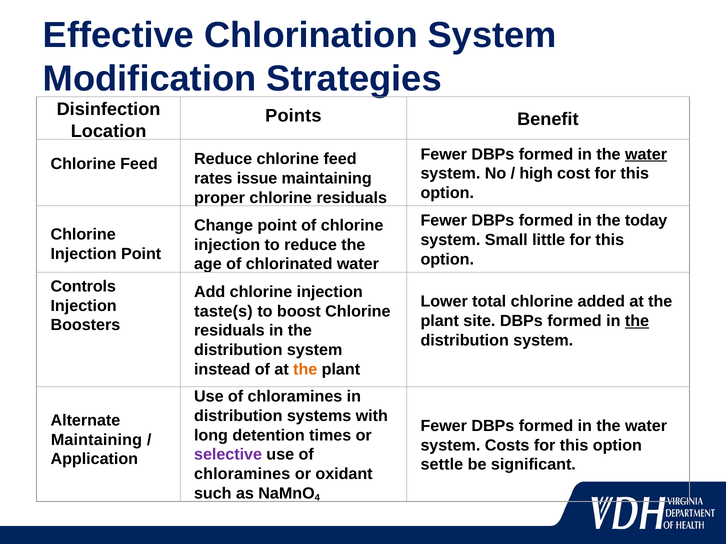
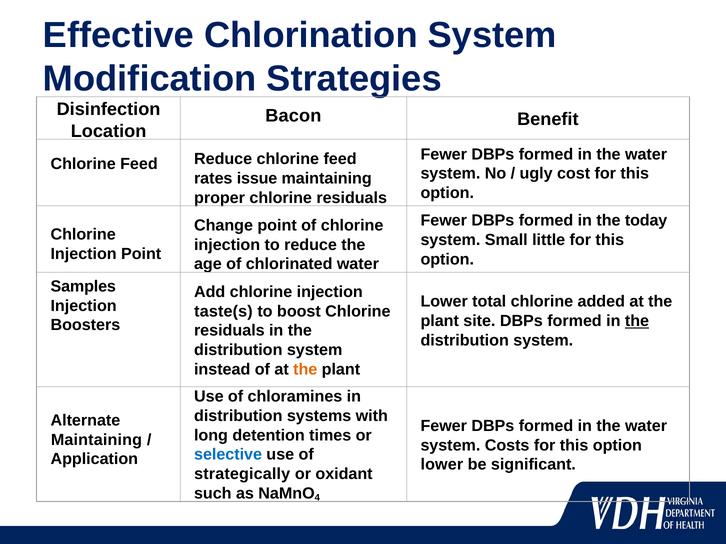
Points: Points -> Bacon (293, 116)
water underline: present -> none (646, 154)
high: high -> ugly (536, 174)
Controls: Controls -> Samples (83, 287)
selective colour: purple -> blue (228, 455)
settle: settle -> lower (442, 465)
chloramines: chloramines -> strategically (242, 474)
